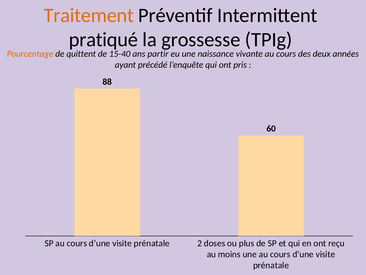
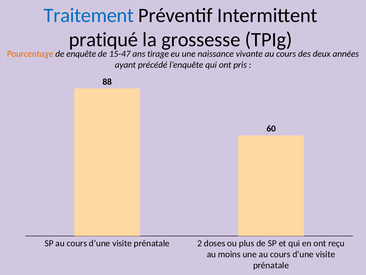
Traitement colour: orange -> blue (89, 15)
quittent: quittent -> enquête (81, 54)
15-40: 15-40 -> 15-47 (120, 54)
partir: partir -> tirage (158, 54)
